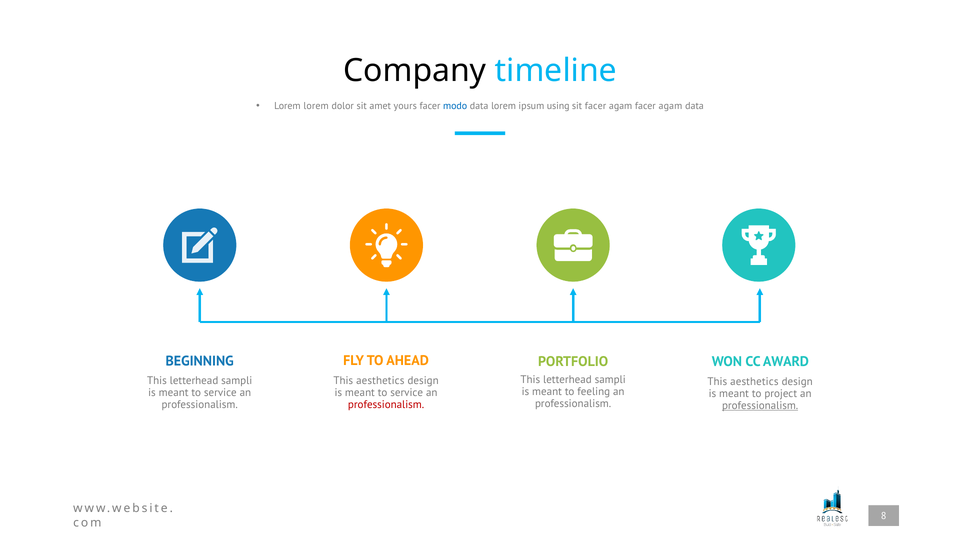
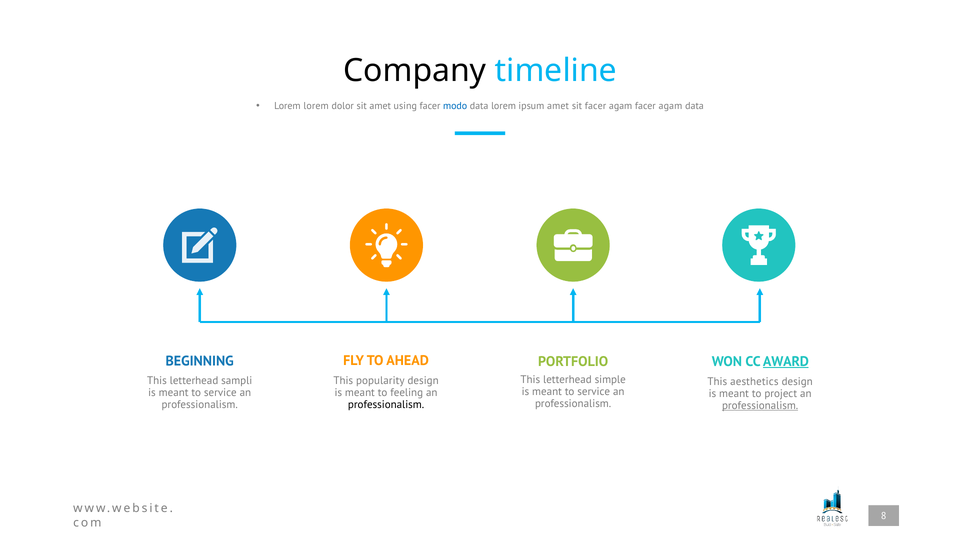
yours: yours -> using (405, 106)
ipsum using: using -> amet (558, 106)
AWARD underline: none -> present (786, 361)
sampli: sampli -> simple (610, 380)
aesthetics: aesthetics -> popularity (380, 381)
feeling: feeling -> service (594, 392)
service: service -> feeling (407, 393)
professionalism colour: red -> black (386, 405)
